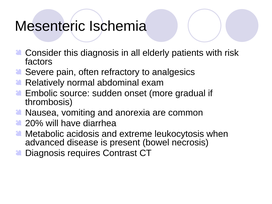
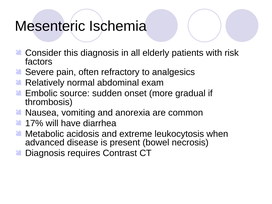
20%: 20% -> 17% (34, 123)
